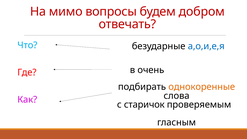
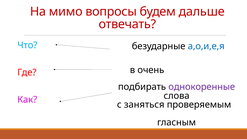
добром: добром -> дальше (202, 12)
однокоренные colour: orange -> purple (202, 87)
старичок: старичок -> заняться (144, 105)
